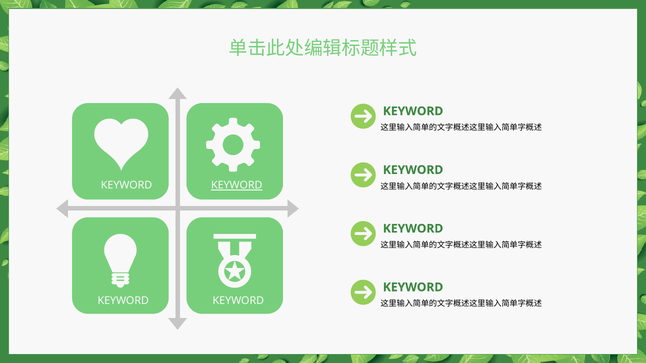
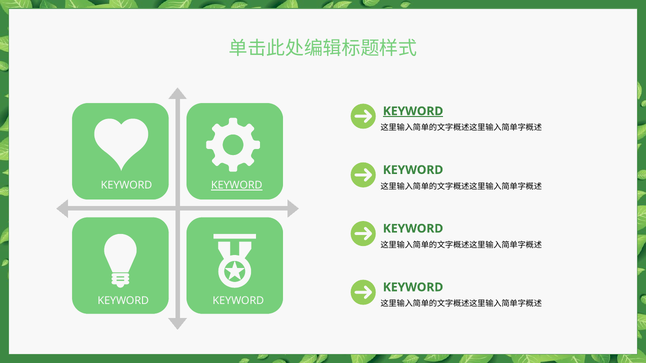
KEYWORD underline: none -> present (413, 111)
